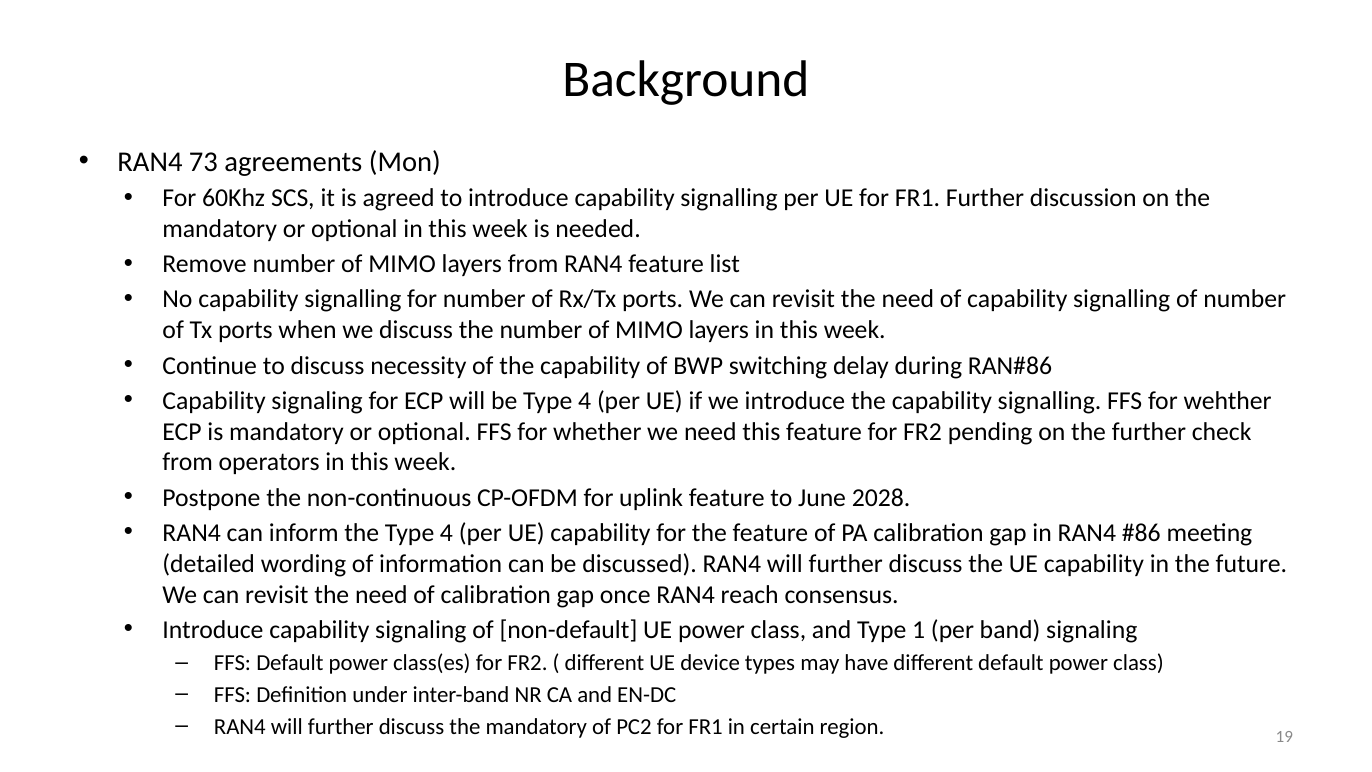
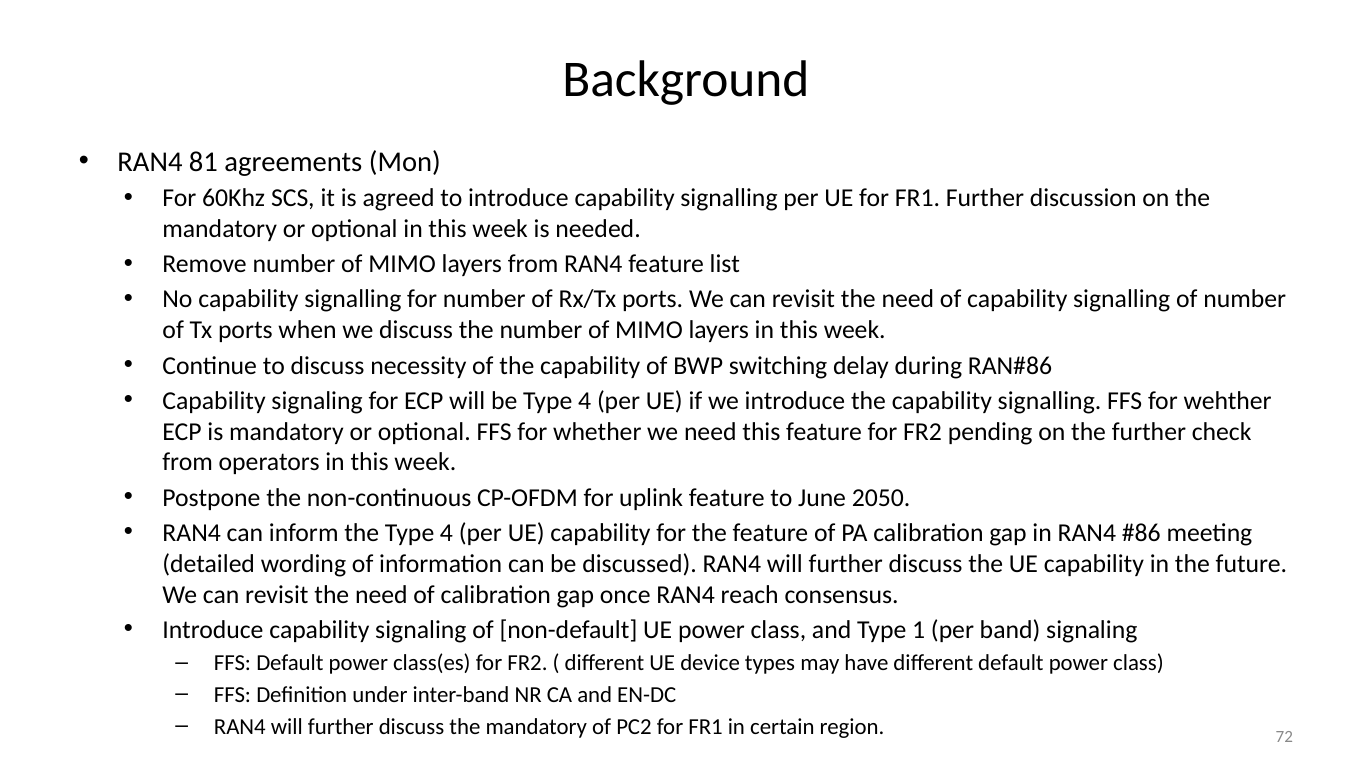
73: 73 -> 81 (203, 162)
2028: 2028 -> 2050 (881, 497)
19: 19 -> 72 (1284, 737)
